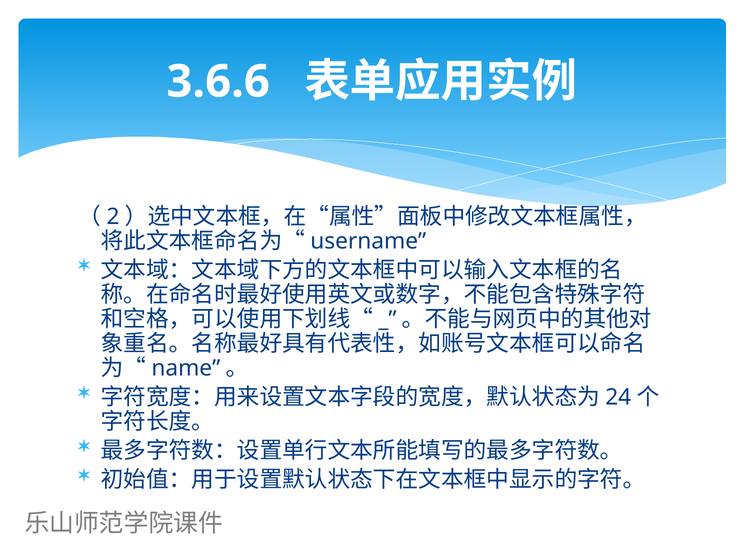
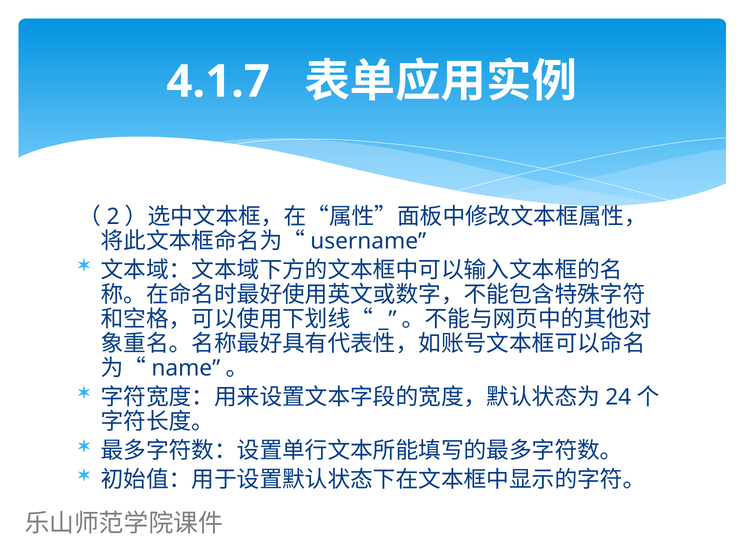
3.6.6: 3.6.6 -> 4.1.7 (218, 82)
